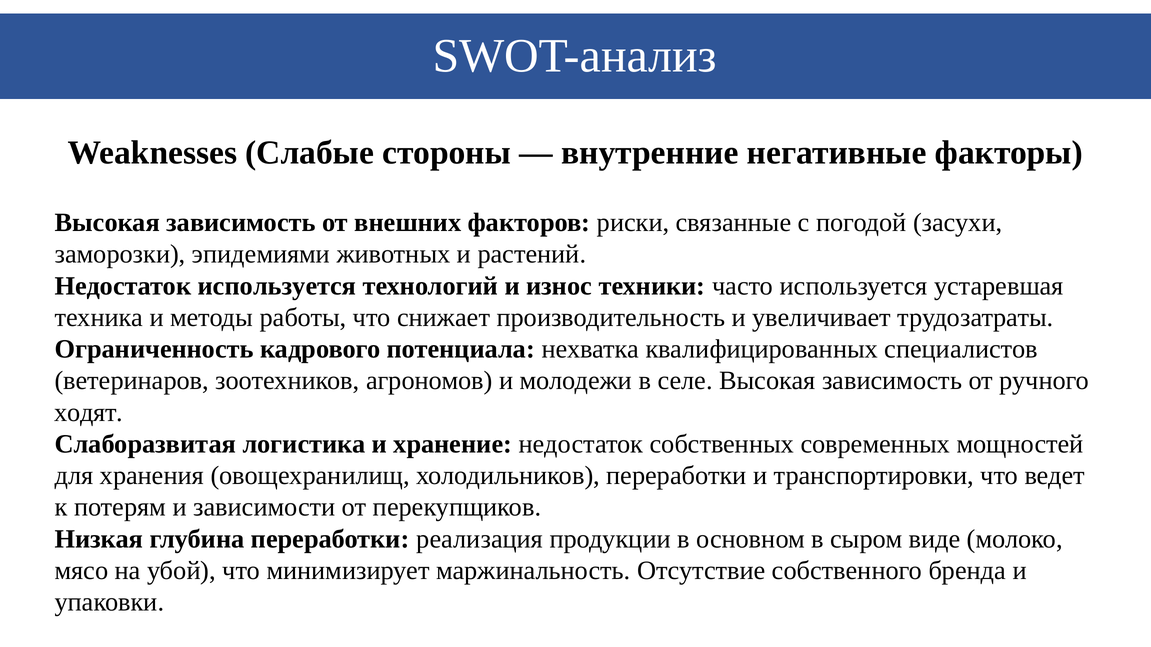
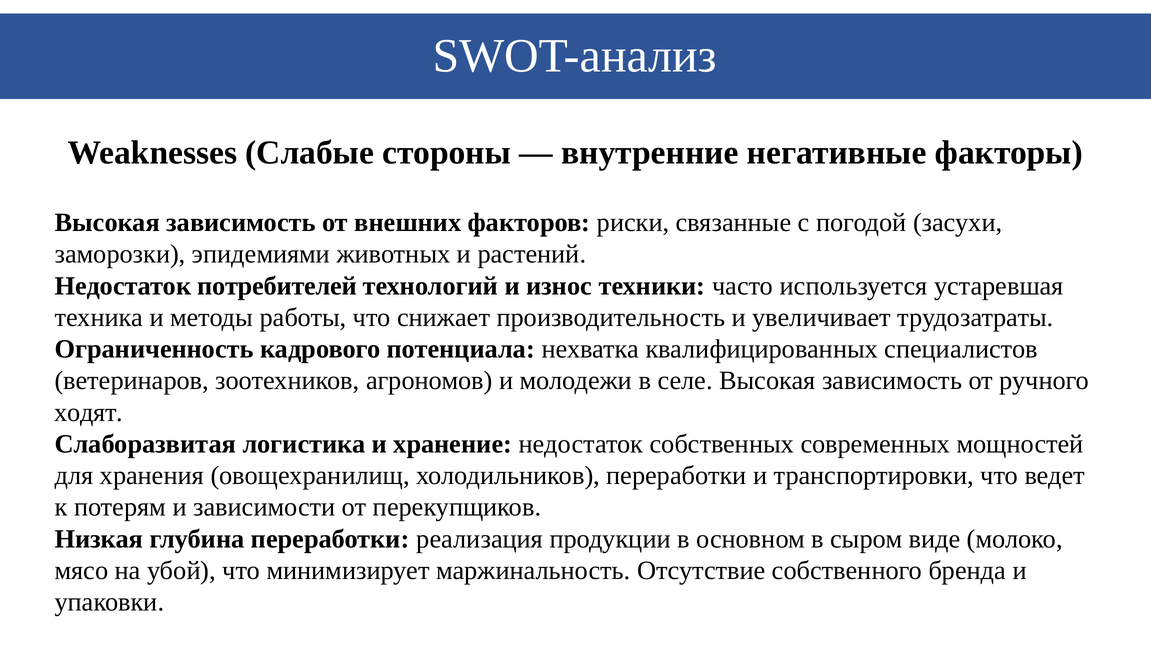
Недостаток используется: используется -> потребителей (277, 286)
